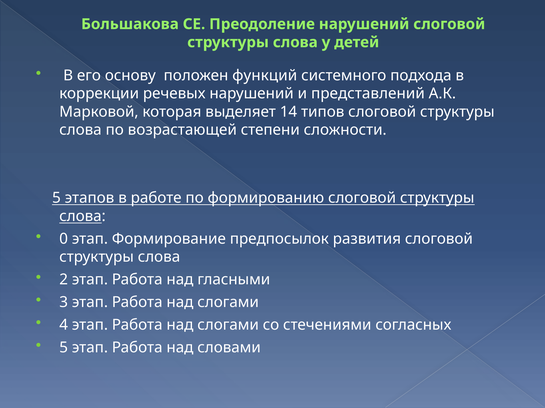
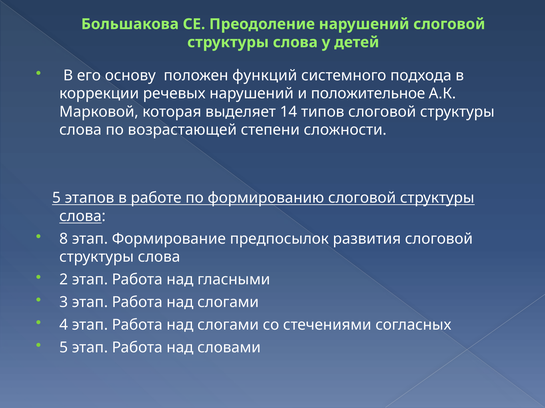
представлений: представлений -> положительное (368, 94)
0: 0 -> 8 (64, 239)
